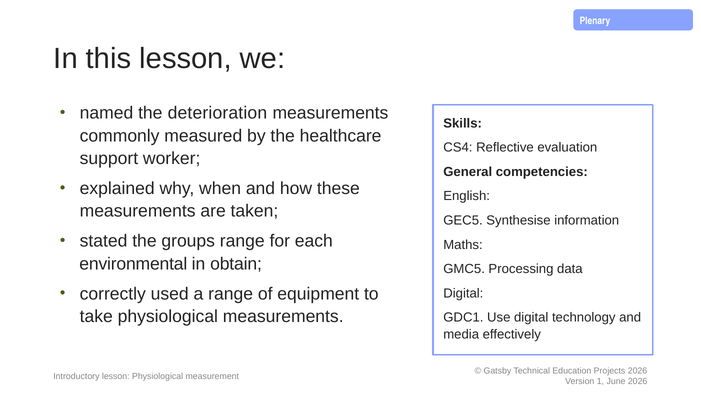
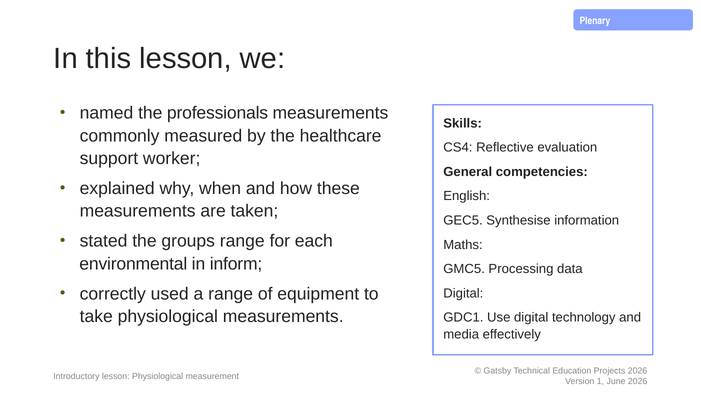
deterioration: deterioration -> professionals (218, 113)
obtain: obtain -> inform (236, 264)
